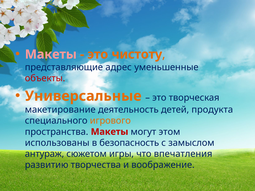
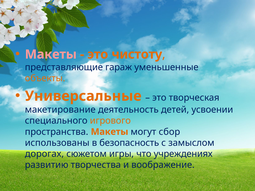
адрес: адрес -> гараж (119, 67)
объекты colour: red -> orange (45, 78)
продукта: продукта -> усвоении (212, 110)
Макеты colour: red -> orange (110, 132)
этом: этом -> сбор (169, 132)
антураж: антураж -> дорогах (44, 154)
впечатления: впечатления -> учреждениях (183, 154)
